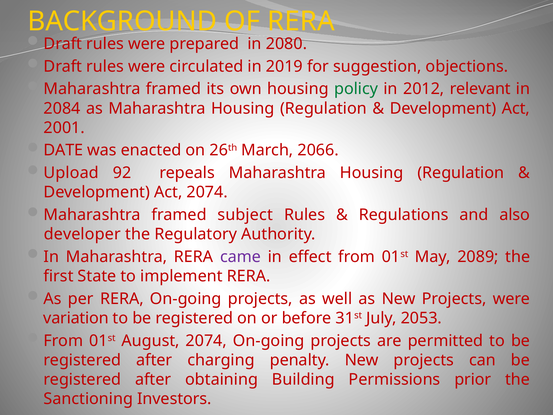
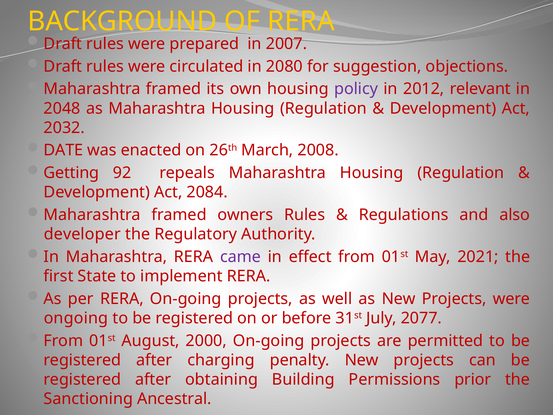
2080: 2080 -> 2007 (286, 44)
2019: 2019 -> 2080 (284, 66)
policy colour: green -> purple (356, 89)
2084: 2084 -> 2048 (62, 108)
2001: 2001 -> 2032 (64, 128)
2066: 2066 -> 2008 (318, 150)
Upload: Upload -> Getting (71, 173)
Act 2074: 2074 -> 2084 (207, 192)
subject: subject -> owners (245, 215)
2089: 2089 -> 2021 (478, 257)
variation: variation -> ongoing (76, 318)
2053: 2053 -> 2077 (421, 318)
August 2074: 2074 -> 2000 (206, 341)
Investors: Investors -> Ancestral (174, 399)
